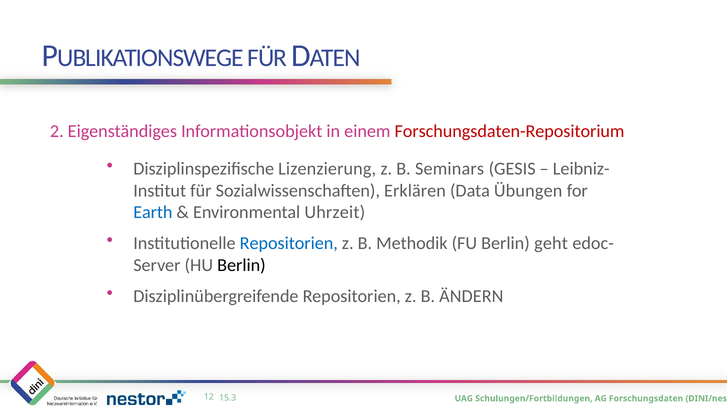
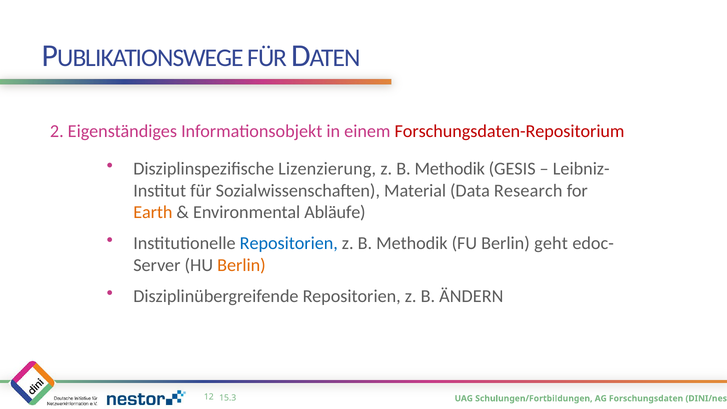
Seminars: Seminars -> Methodik (450, 169)
Erklären: Erklären -> Material (415, 191)
Übungen: Übungen -> Research (528, 191)
Earth colour: blue -> orange (153, 212)
Uhrzeit: Uhrzeit -> Abläufe (335, 212)
Berlin colour: black -> orange (241, 265)
